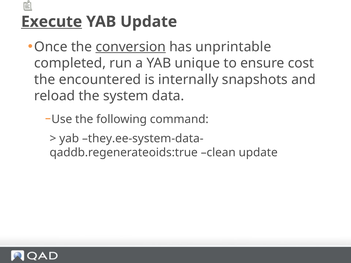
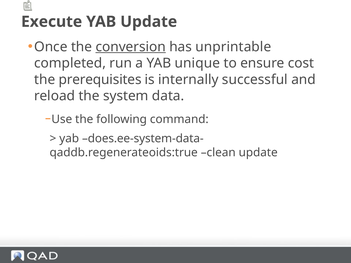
Execute underline: present -> none (52, 22)
encountered: encountered -> prerequisites (100, 80)
snapshots: snapshots -> successful (255, 80)
they.ee-system-data-: they.ee-system-data- -> does.ee-system-data- (143, 139)
